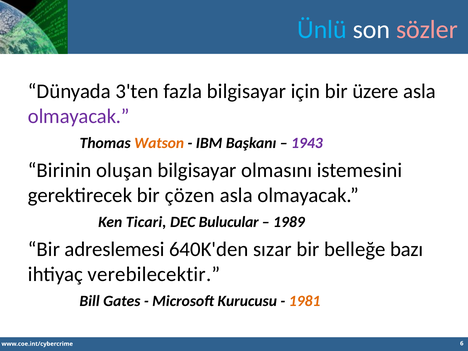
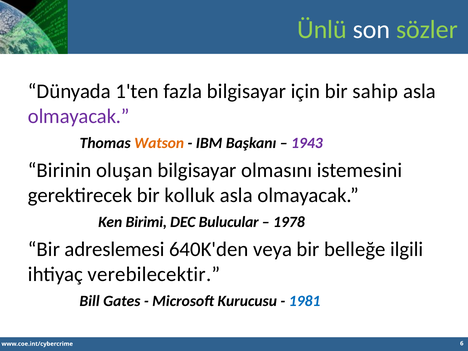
Ünlü colour: light blue -> light green (322, 29)
sözler colour: pink -> light green (427, 29)
3'ten: 3'ten -> 1'ten (137, 91)
üzere: üzere -> sahip (375, 91)
çözen: çözen -> kolluk (190, 195)
Ticari: Ticari -> Birimi (146, 222)
1989: 1989 -> 1978 (289, 222)
sızar: sızar -> veya (273, 249)
bazı: bazı -> ilgili (407, 249)
1981 colour: orange -> blue (305, 301)
